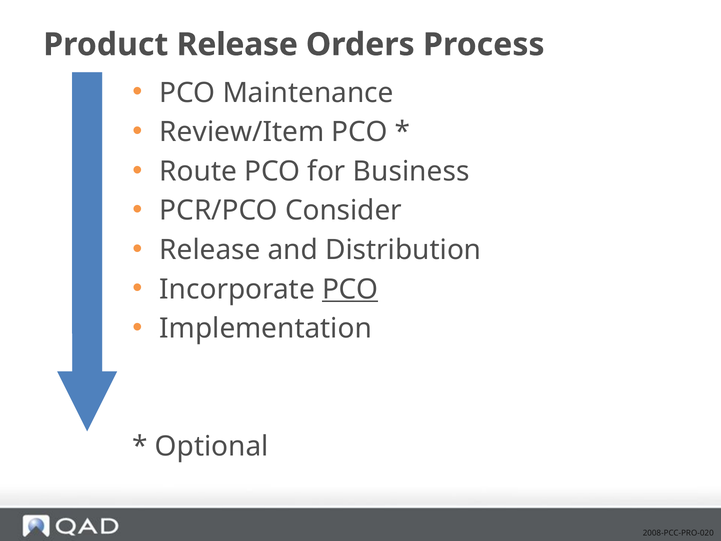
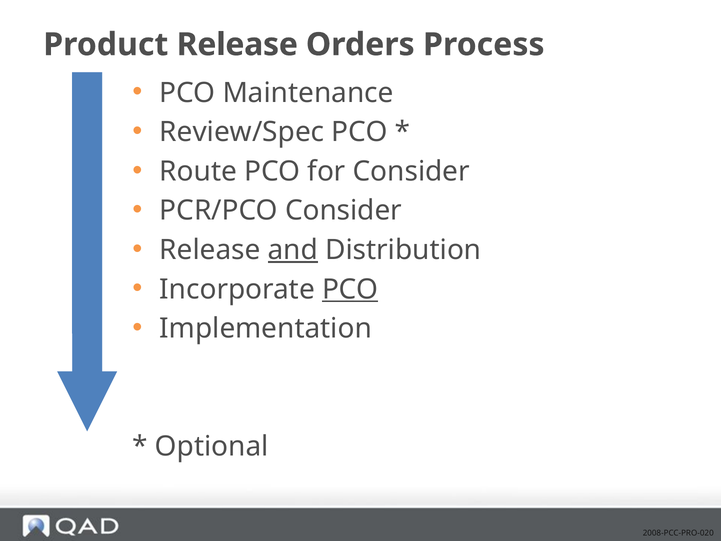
Review/Item: Review/Item -> Review/Spec (242, 132)
for Business: Business -> Consider (411, 171)
and underline: none -> present (293, 250)
